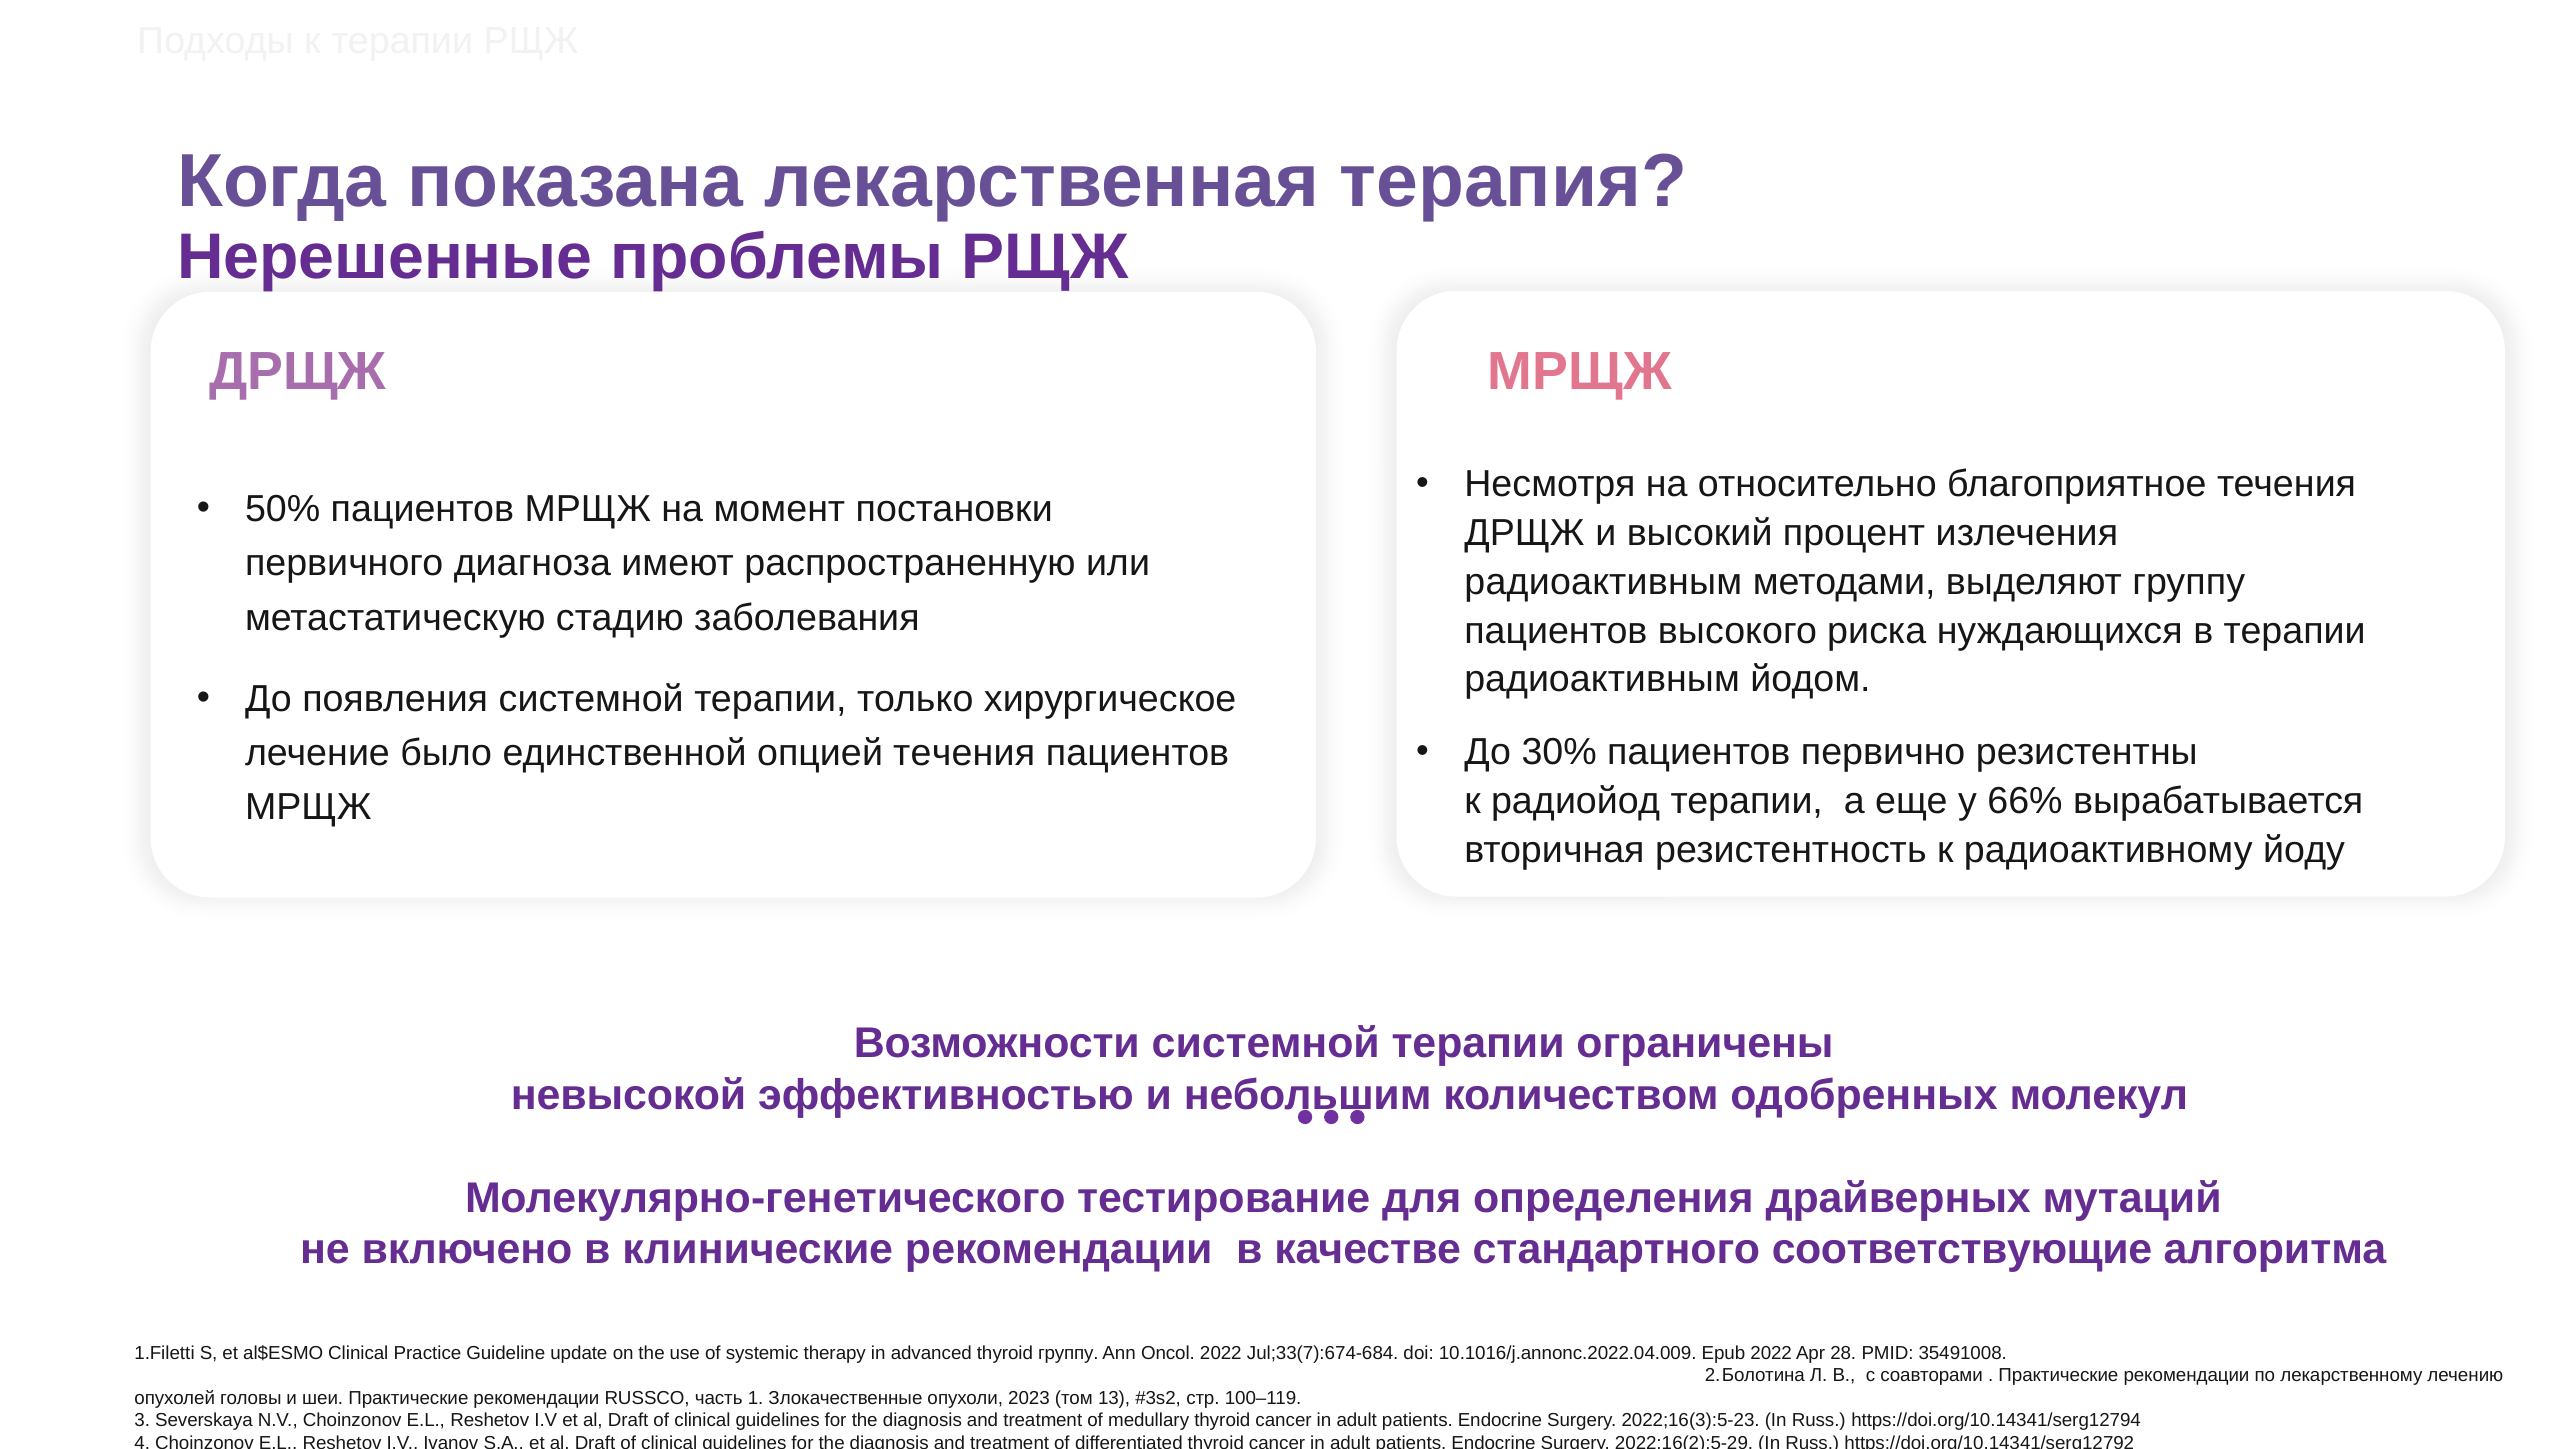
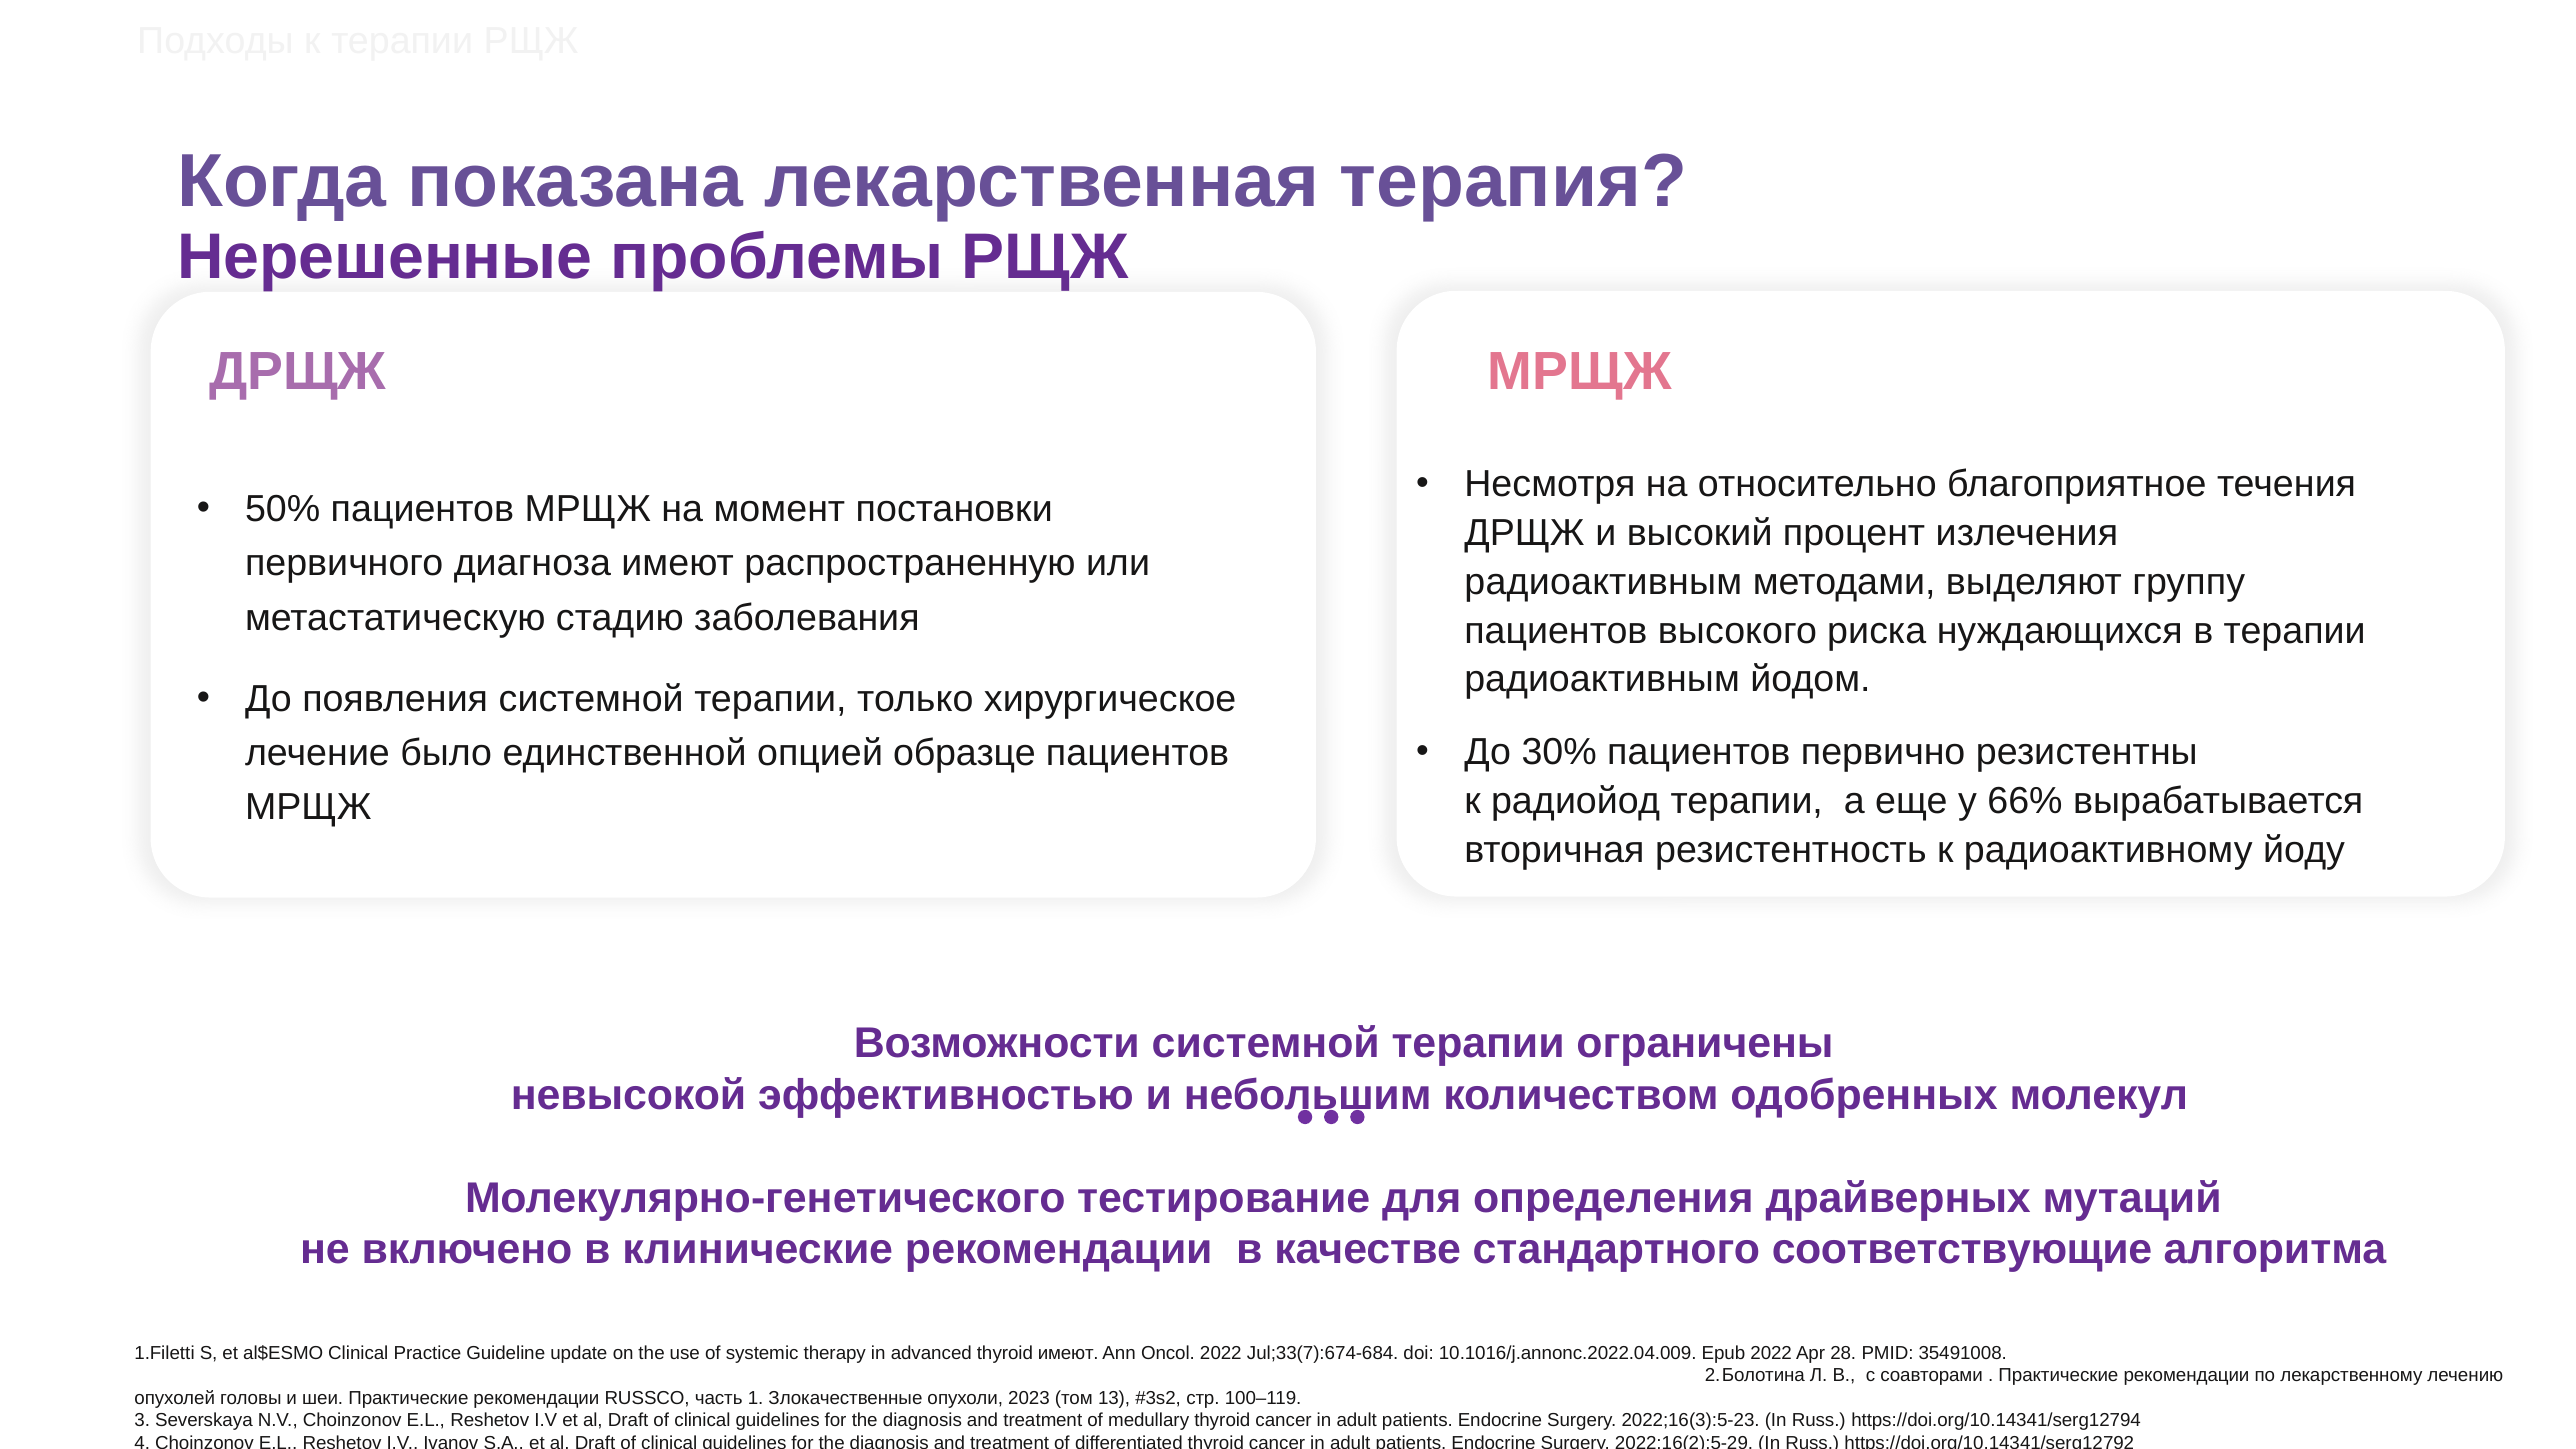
опцией течения: течения -> образце (964, 753)
thyroid группу: группу -> имеют (1068, 1353)
